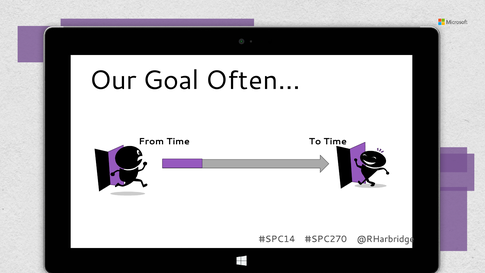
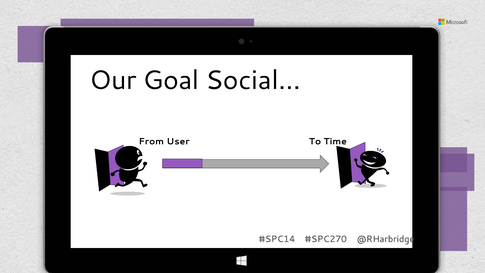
Often…: Often… -> Social… (253, 80)
From Time: Time -> User (178, 141)
